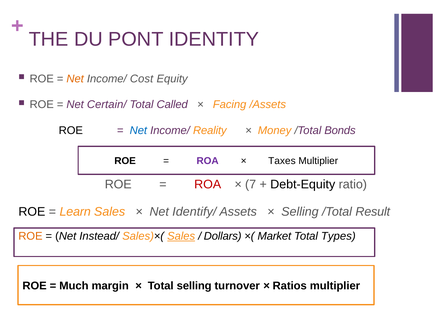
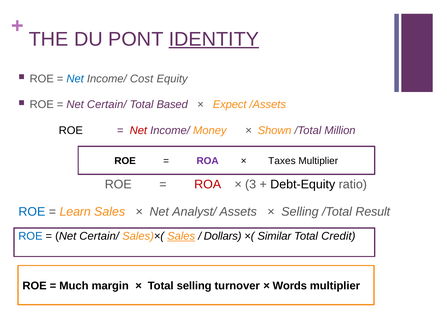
IDENTITY underline: none -> present (214, 39)
Net colour: orange -> blue (75, 79)
Called: Called -> Based (172, 105)
Facing: Facing -> Expect (230, 105)
Net colour: blue -> red (138, 130)
Reality: Reality -> Money (210, 130)
Money: Money -> Shown (275, 130)
Bonds: Bonds -> Million (340, 130)
7: 7 -> 3 (251, 184)
ROE colour: black -> blue (32, 212)
Identify/: Identify/ -> Analyst/ (194, 212)
ROE colour: orange -> blue (30, 236)
Instead/: Instead/ -> Certain/ (99, 236)
Market: Market -> Similar (274, 236)
Types: Types -> Credit (338, 236)
Ratios: Ratios -> Words (290, 286)
